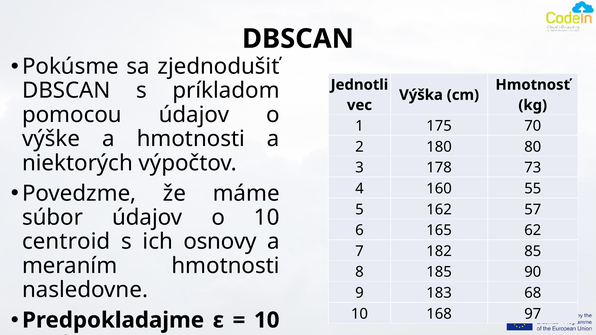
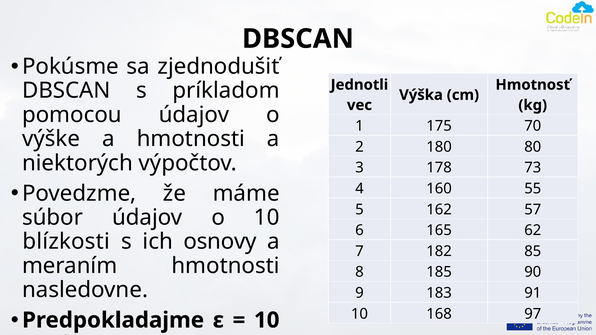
centroid: centroid -> blízkosti (66, 242)
68: 68 -> 91 (533, 293)
